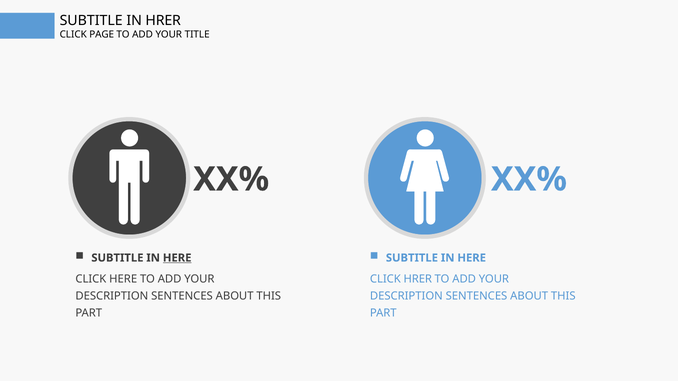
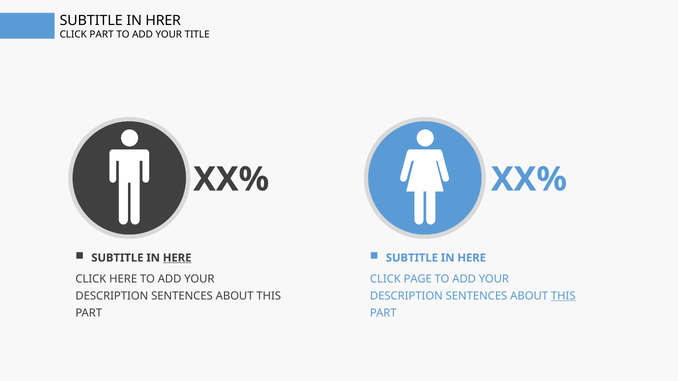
CLICK PAGE: PAGE -> PART (102, 35)
CLICK HRER: HRER -> PAGE (418, 279)
THIS underline: none -> present (563, 296)
